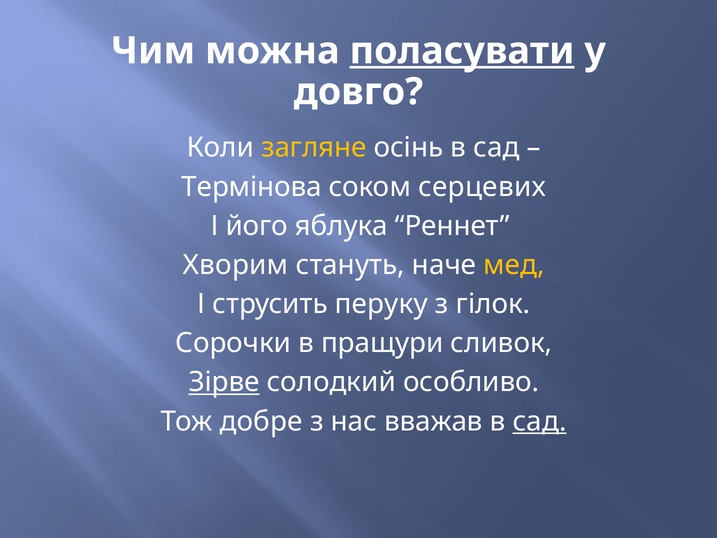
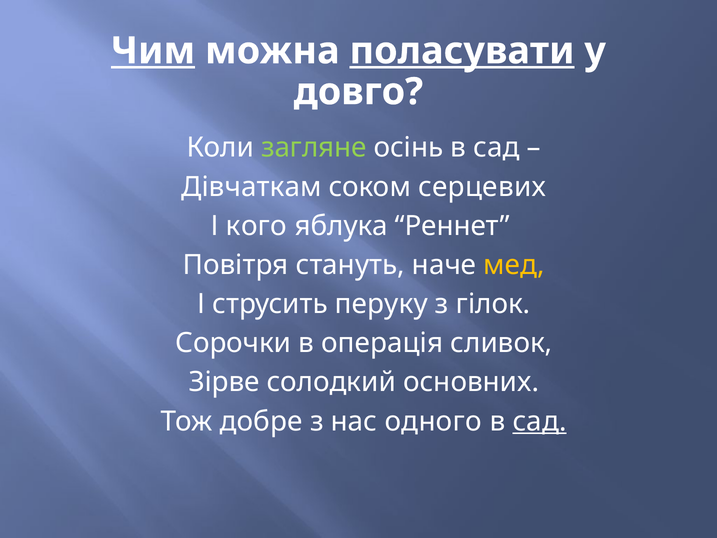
Чим underline: none -> present (153, 51)
загляне colour: yellow -> light green (314, 148)
Термінова: Термінова -> Дівчаткам (251, 187)
його: його -> кого (256, 226)
Хворим: Хворим -> Повітря (236, 265)
пращури: пращури -> операція (382, 343)
Зірве underline: present -> none (224, 382)
особливо: особливо -> основних (471, 382)
вважав: вважав -> одного (433, 421)
